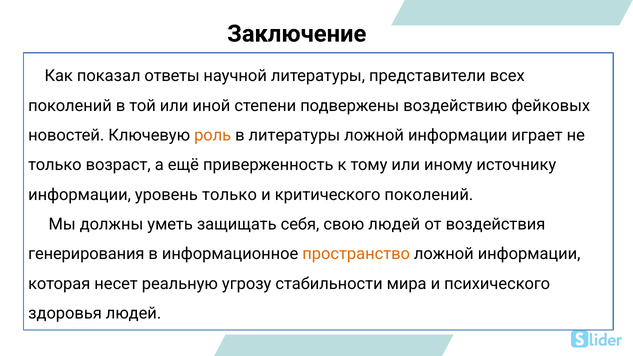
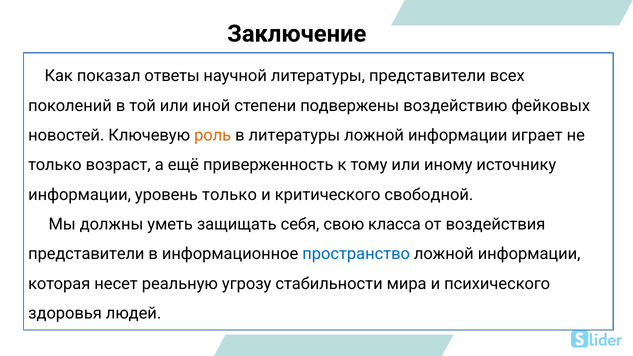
критического поколений: поколений -> свободной (429, 195)
свою людей: людей -> класса (394, 224)
генерирования: генерирования -> представители (86, 254)
пространство colour: orange -> blue (356, 254)
